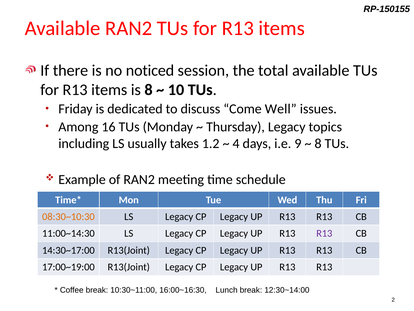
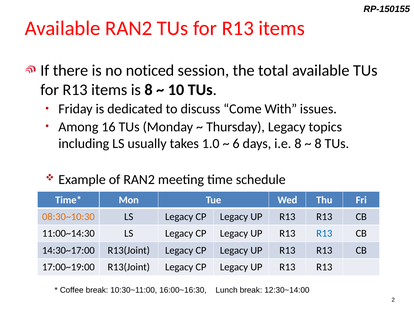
Well: Well -> With (281, 109)
1.2: 1.2 -> 1.0 (211, 143)
4: 4 -> 6 (236, 143)
i.e 9: 9 -> 8 (298, 143)
R13 colour: purple -> blue (324, 233)
